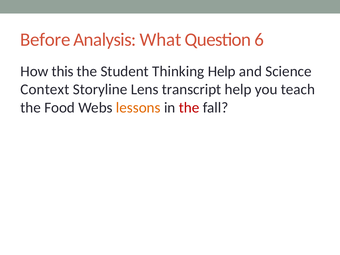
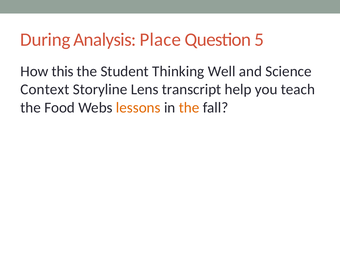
Before: Before -> During (45, 40)
What: What -> Place (160, 40)
6: 6 -> 5 (259, 40)
Thinking Help: Help -> Well (222, 71)
the colour: red -> orange (189, 108)
